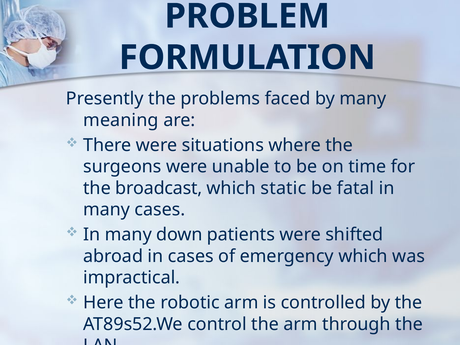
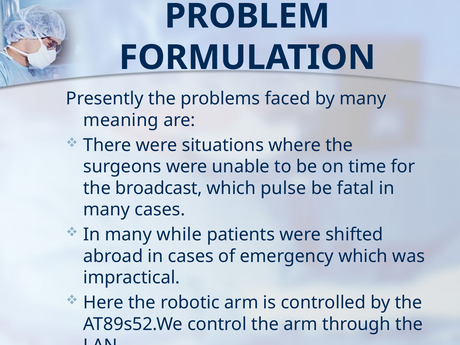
static: static -> pulse (283, 188)
down: down -> while (179, 235)
